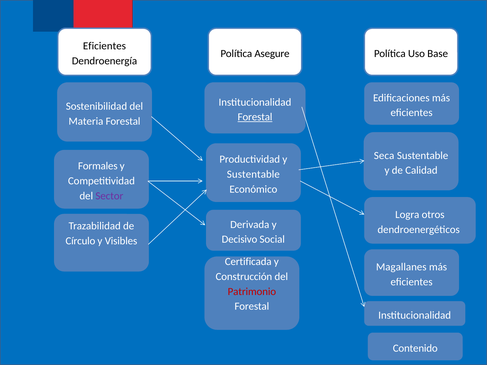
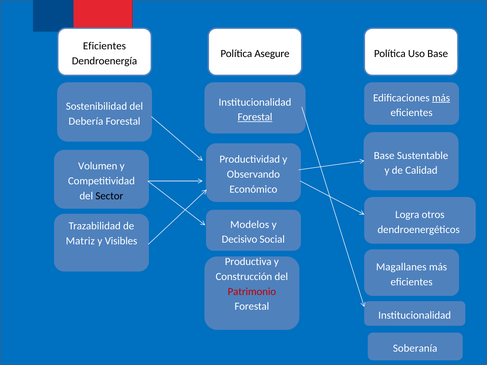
más underline: none -> present (441, 98)
Materia: Materia -> Debería (86, 121)
Seca: Seca -> Base (384, 156)
Formales: Formales -> Volumen (98, 166)
Sustentable: Sustentable -> Observando (253, 174)
Sector colour: purple -> black (109, 196)
Derivada: Derivada -> Modelos (250, 225)
Círculo: Círculo -> Matriz (80, 241)
Certificada: Certificada -> Productiva (248, 262)
Contenido: Contenido -> Soberanía (415, 348)
